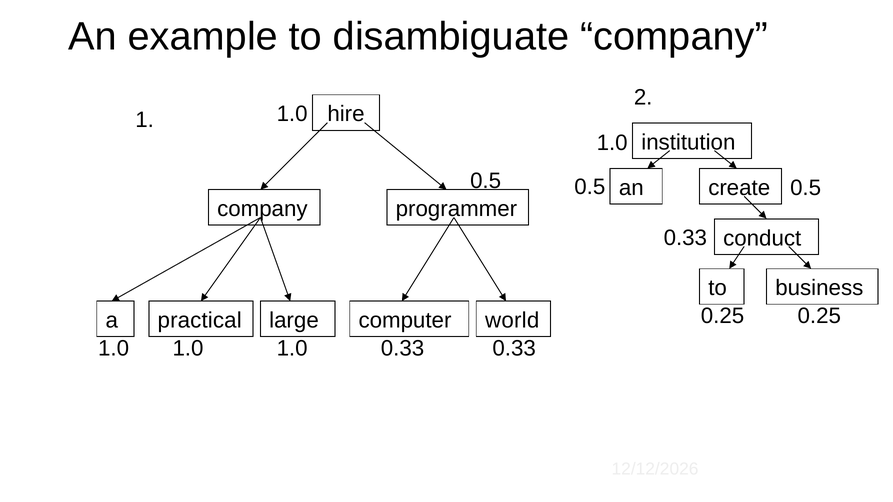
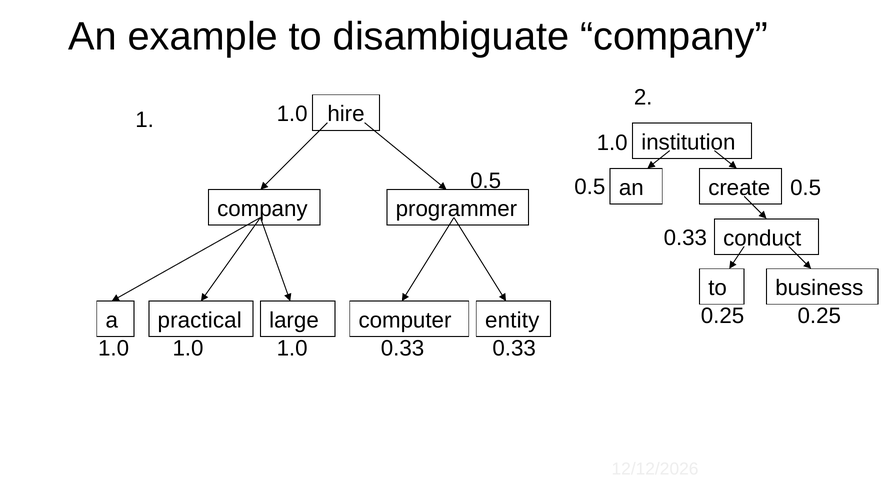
world: world -> entity (512, 321)
